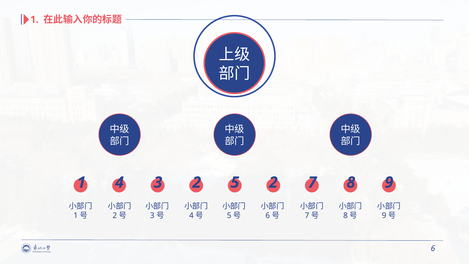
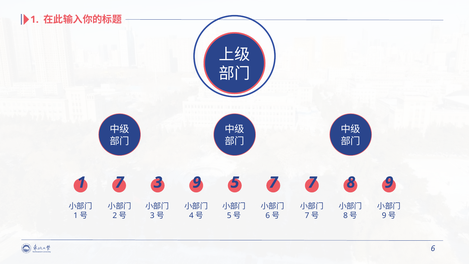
1 4: 4 -> 7 (119, 182)
3 2: 2 -> 9 (197, 182)
5 2: 2 -> 7 (273, 182)
